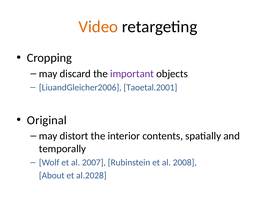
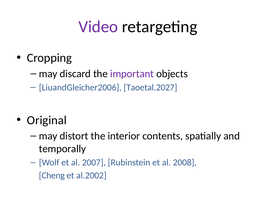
Video colour: orange -> purple (98, 27)
Taoetal.2001: Taoetal.2001 -> Taoetal.2027 (150, 87)
About: About -> Cheng (52, 175)
al.2028: al.2028 -> al.2002 (91, 175)
